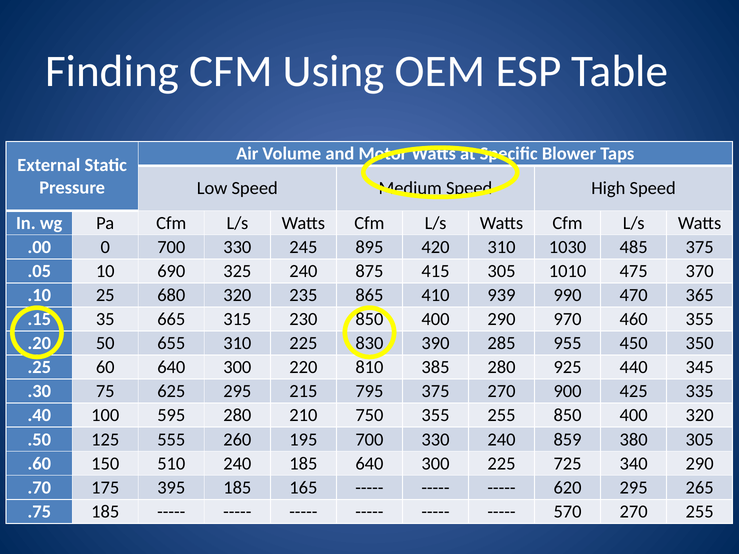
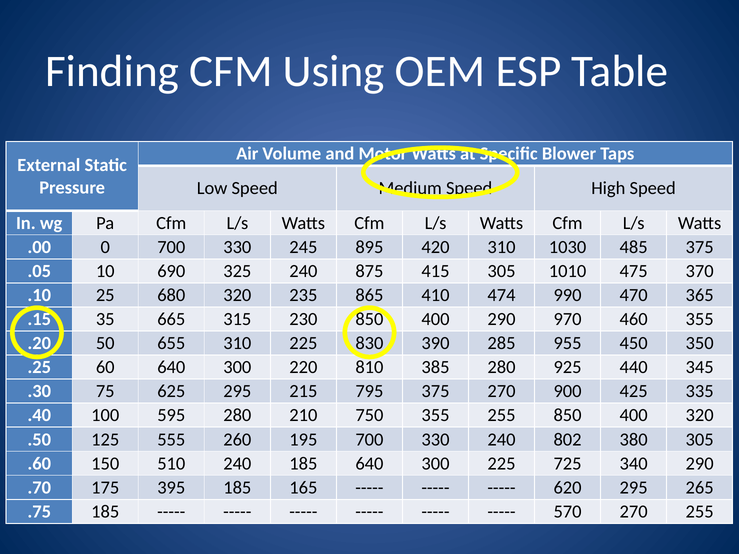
939: 939 -> 474 (502, 295)
859: 859 -> 802 (568, 440)
